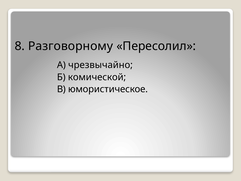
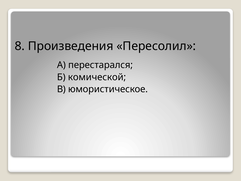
Разговорному: Разговорному -> Произведения (71, 46)
чрезвычайно: чрезвычайно -> перестарался (101, 65)
